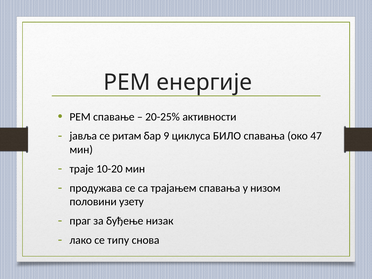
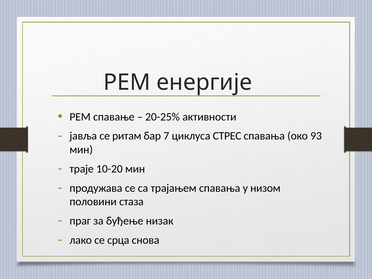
9: 9 -> 7 (166, 136)
БИЛО: БИЛО -> СТРЕС (227, 136)
47: 47 -> 93 (316, 136)
узeту: узeту -> стаза (131, 202)
типу: типу -> срцa (118, 240)
